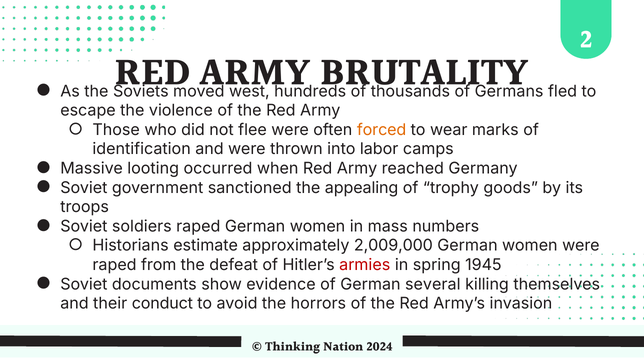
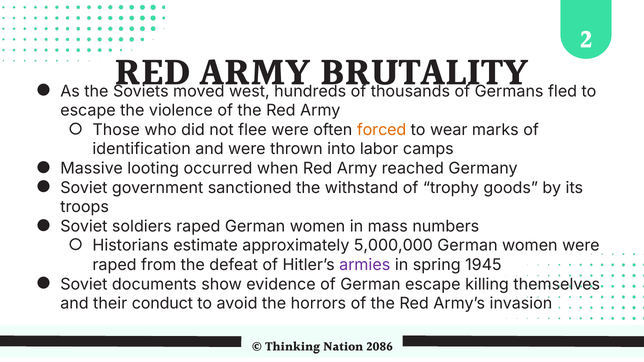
appealing: appealing -> withstand (362, 188)
2,009,000: 2,009,000 -> 5,000,000 (393, 246)
armies colour: red -> purple (365, 265)
German several: several -> escape (433, 284)
2024: 2024 -> 2086 (379, 347)
